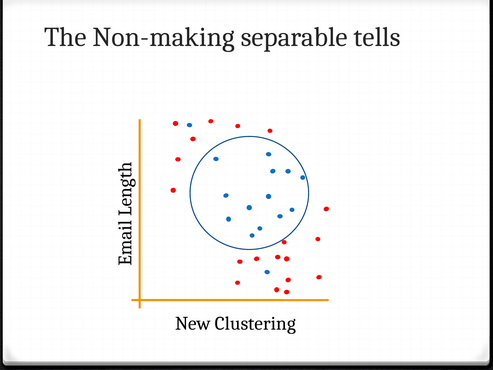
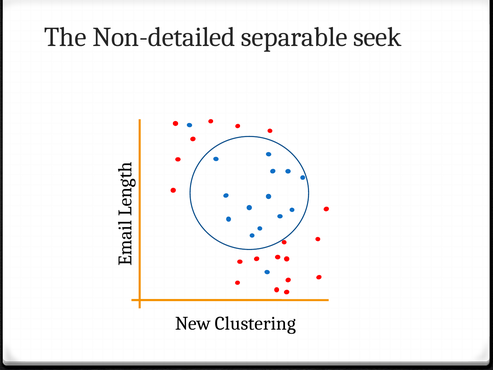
Non-making: Non-making -> Non-detailed (164, 37)
tells: tells -> seek (377, 37)
